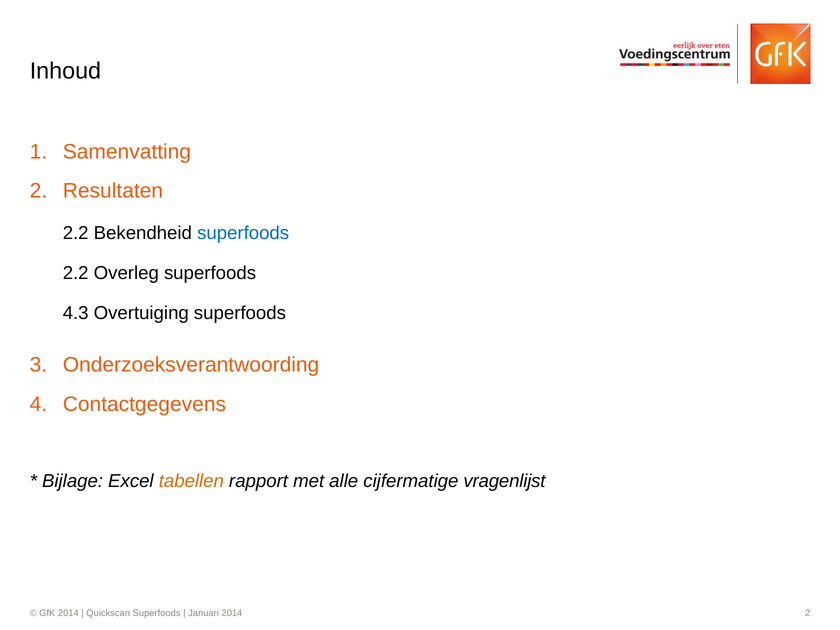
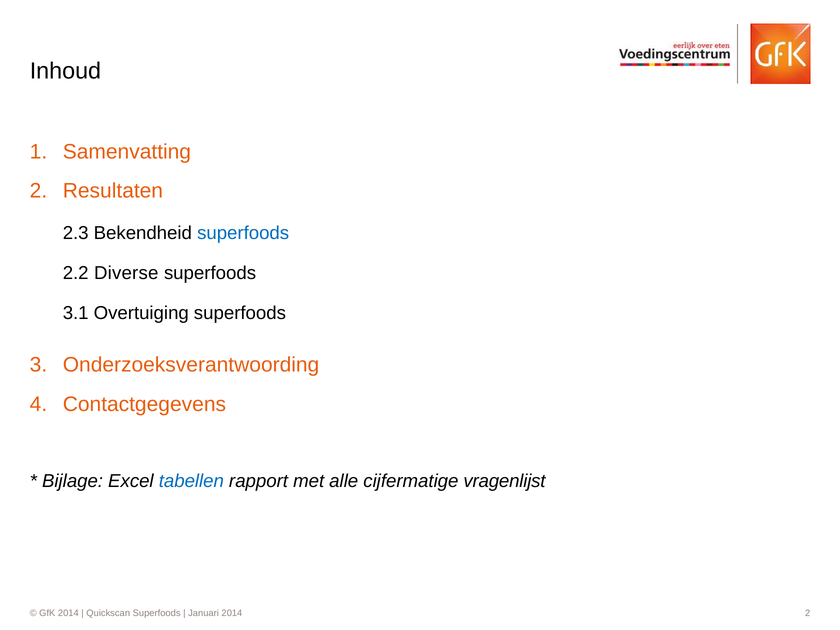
2.2: 2.2 -> 2.3 (76, 233)
Overleg: Overleg -> Diverse (126, 273)
4.3: 4.3 -> 3.1 (76, 313)
tabellen colour: orange -> blue (191, 481)
